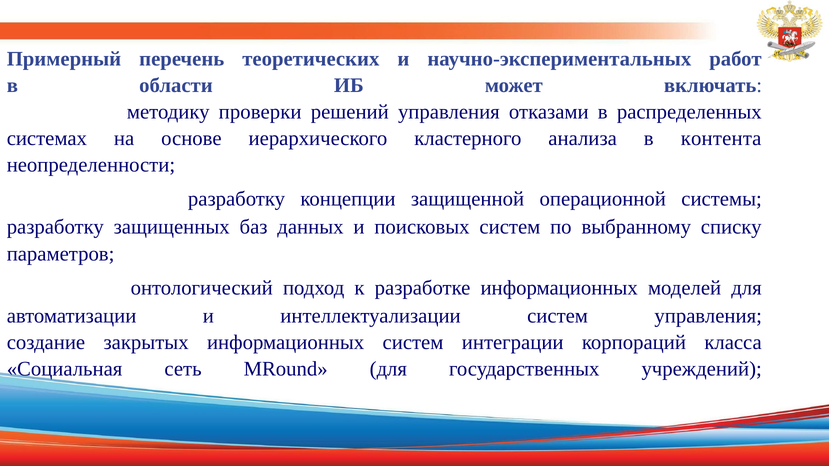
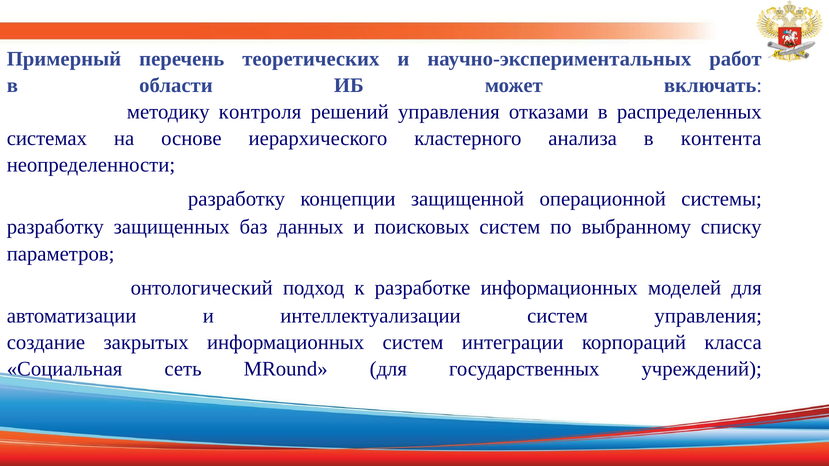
проверки: проверки -> контроля (260, 112)
